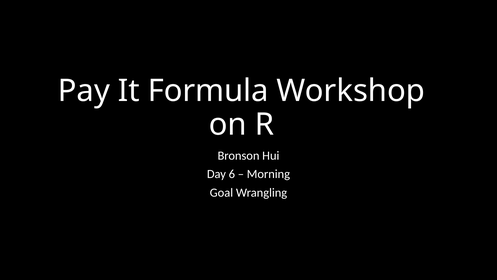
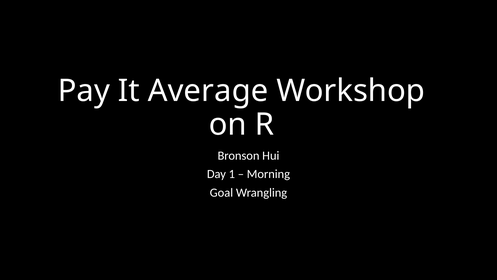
Formula: Formula -> Average (208, 91)
6: 6 -> 1 (232, 174)
